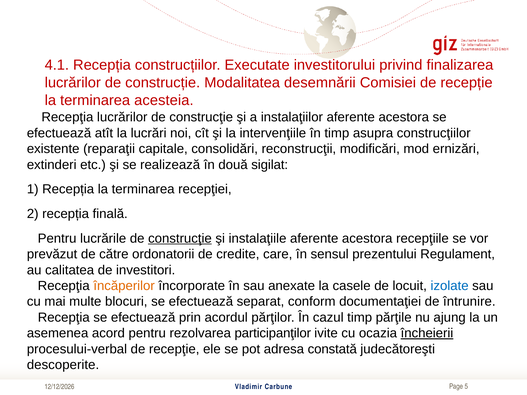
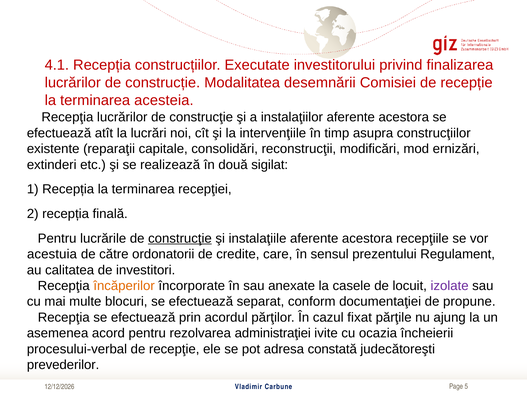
prevăzut: prevăzut -> acestuia (52, 254)
izolate colour: blue -> purple (450, 286)
întrunire: întrunire -> propune (469, 302)
cazul timp: timp -> fixat (360, 318)
participanţilor: participanţilor -> administraţiei (273, 333)
încheierii underline: present -> none (427, 333)
descoperite: descoperite -> prevederilor (63, 365)
